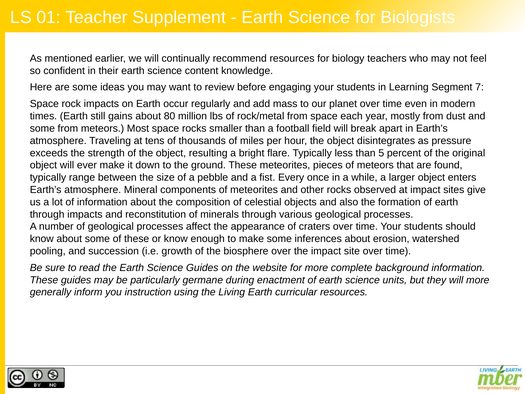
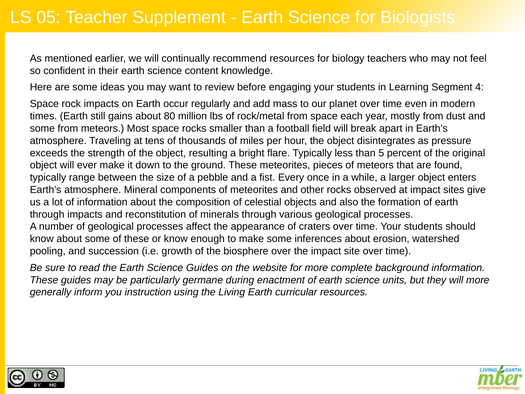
01: 01 -> 05 (49, 17)
7: 7 -> 4 (480, 87)
